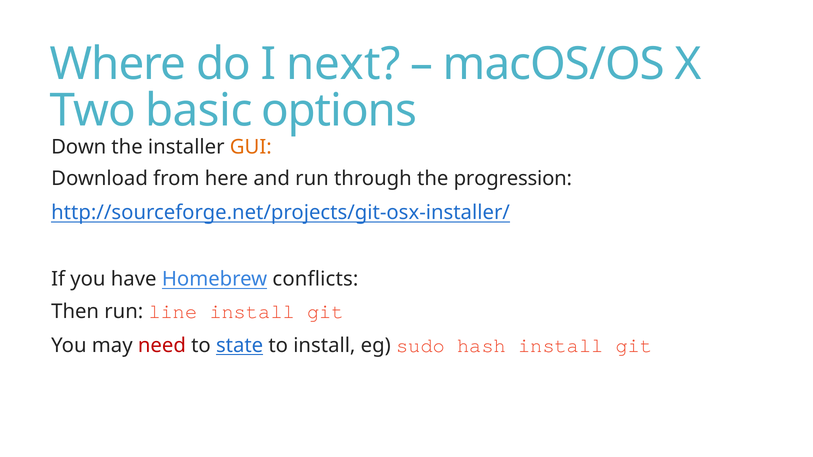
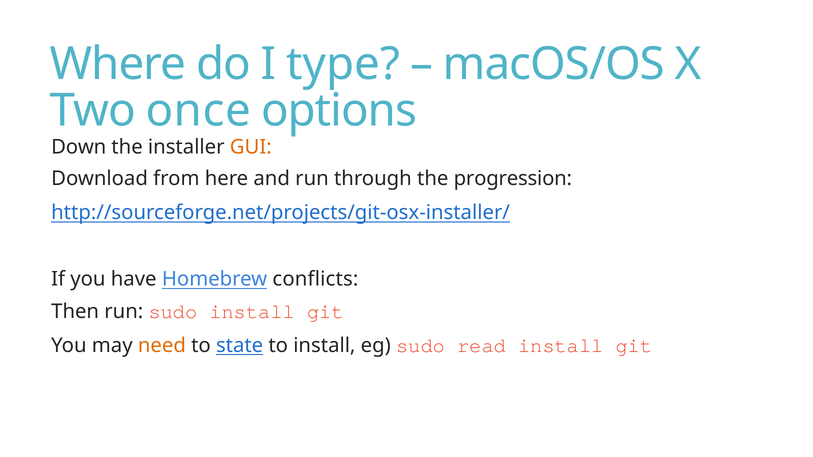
next: next -> type (343, 64)
basic: basic -> once (198, 111)
run line: line -> sudo (173, 312)
need colour: red -> orange (162, 346)
hash: hash -> read (482, 346)
